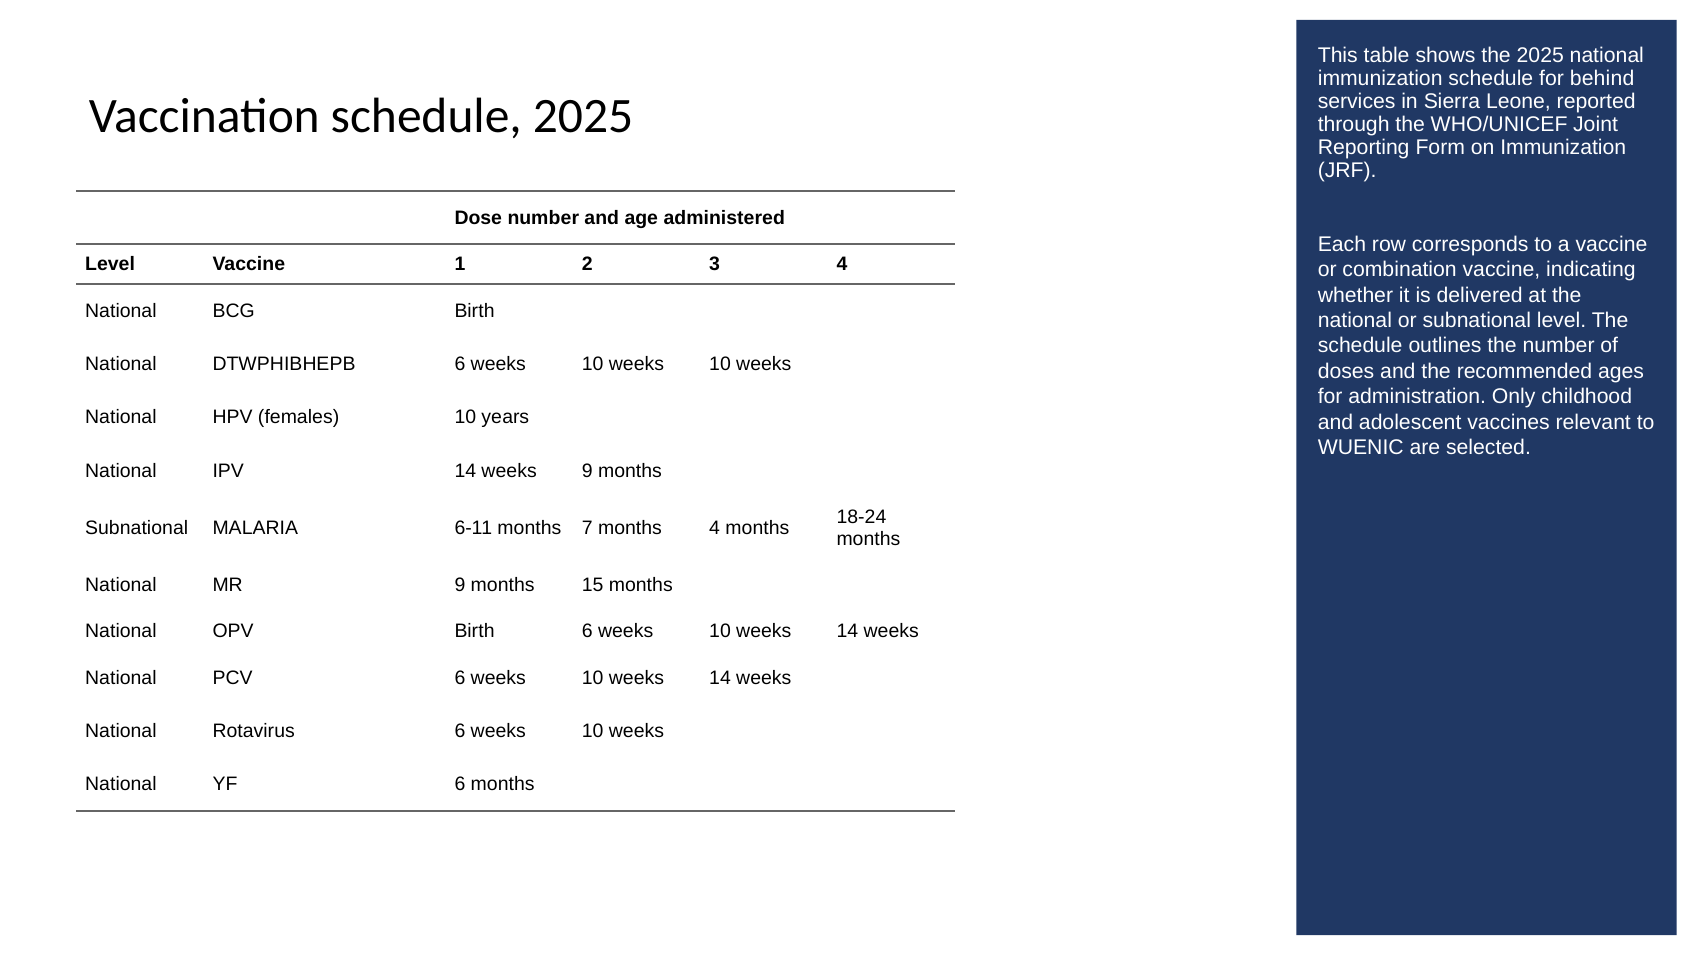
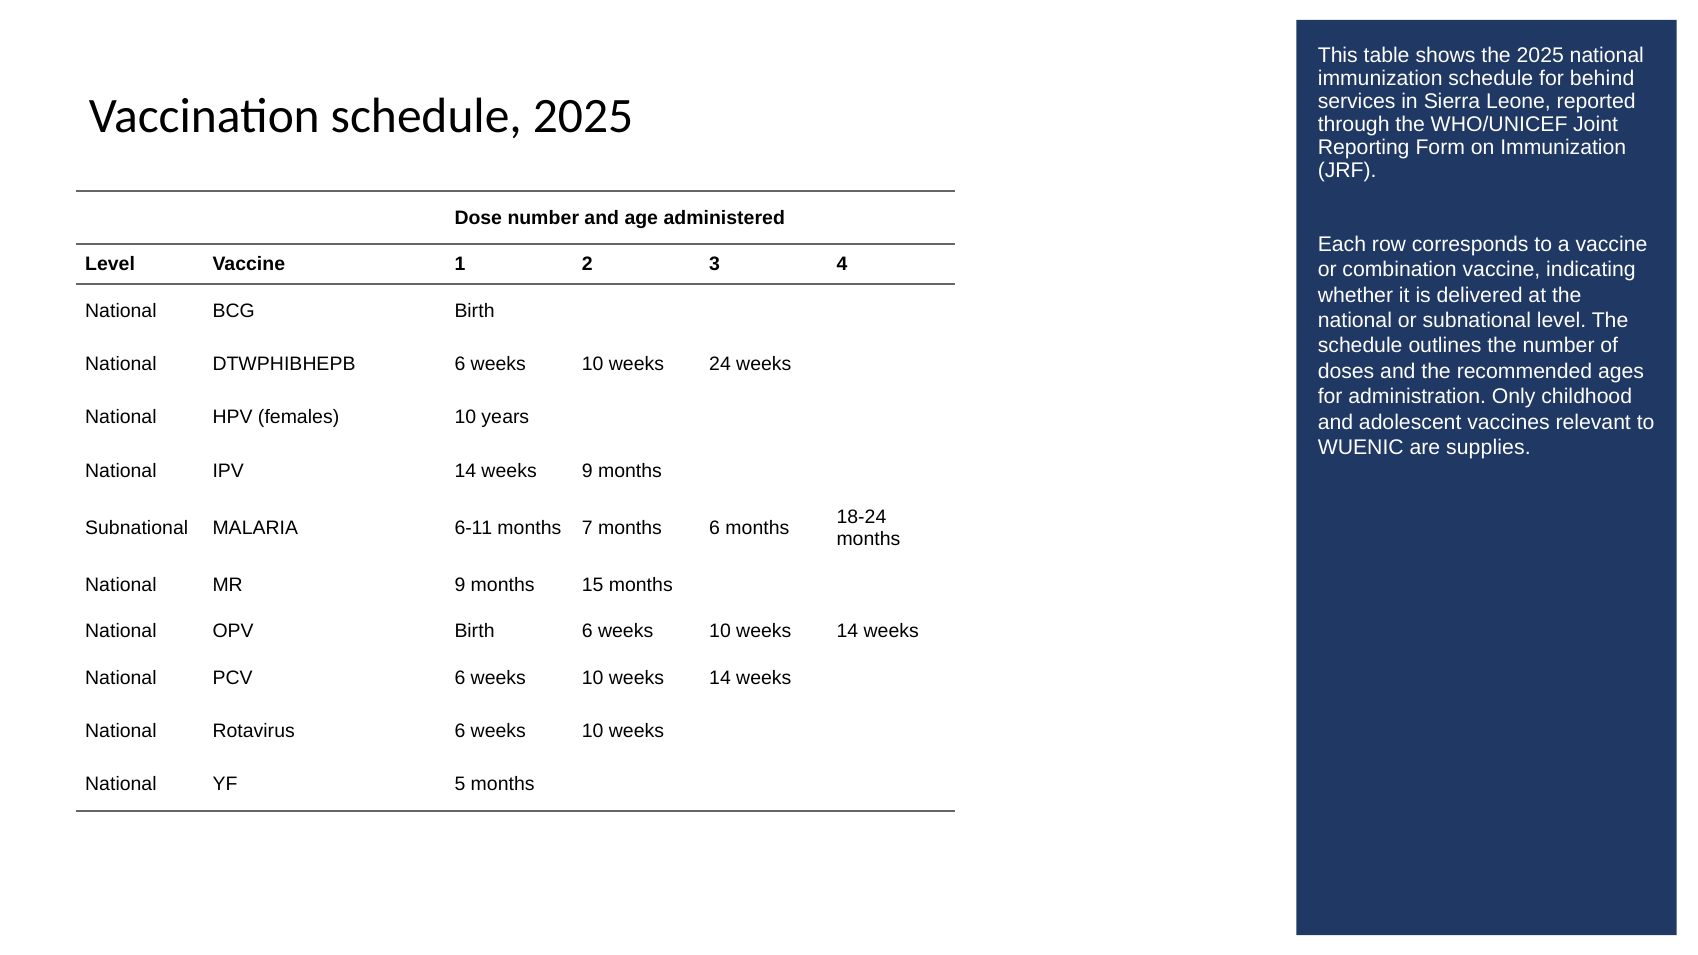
10 weeks 10: 10 -> 24 (720, 364)
selected: selected -> supplies (1488, 448)
months 4: 4 -> 6 (715, 528)
YF 6: 6 -> 5 (460, 785)
